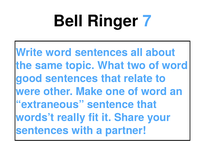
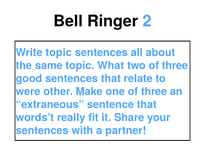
7: 7 -> 2 (147, 21)
Write word: word -> topic (59, 52)
two of word: word -> three (175, 65)
one of word: word -> three (154, 91)
